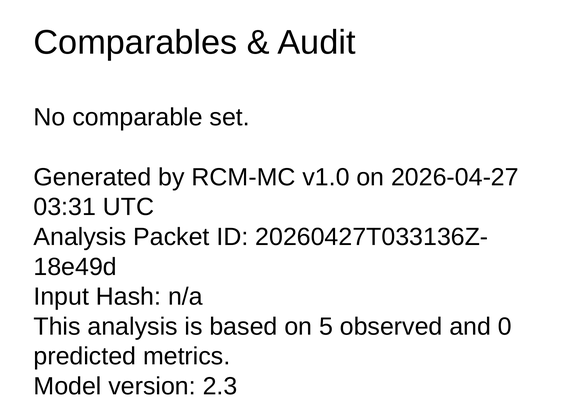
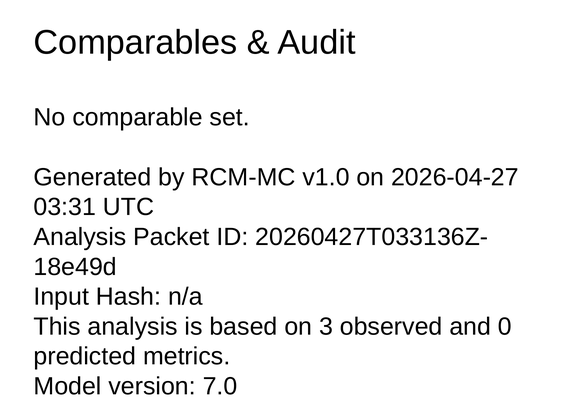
5: 5 -> 3 (326, 327)
2.3: 2.3 -> 7.0 (220, 387)
